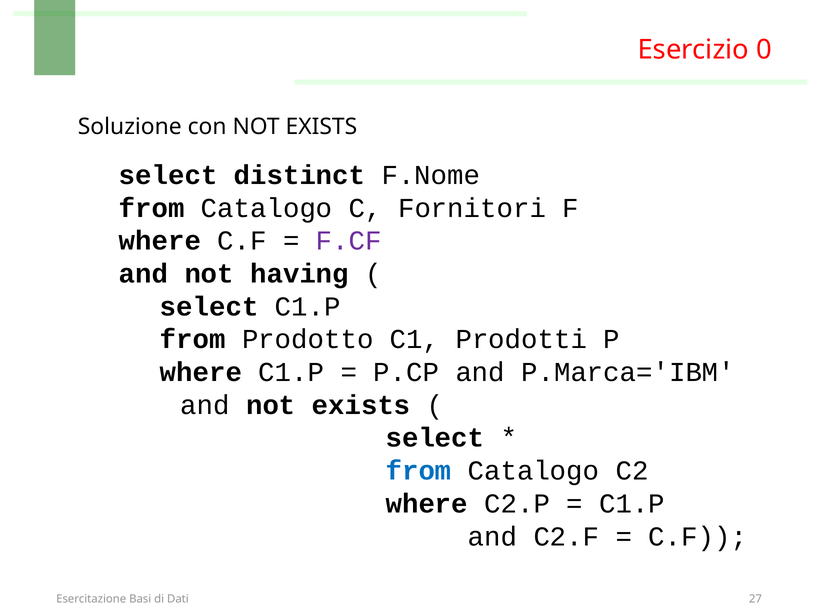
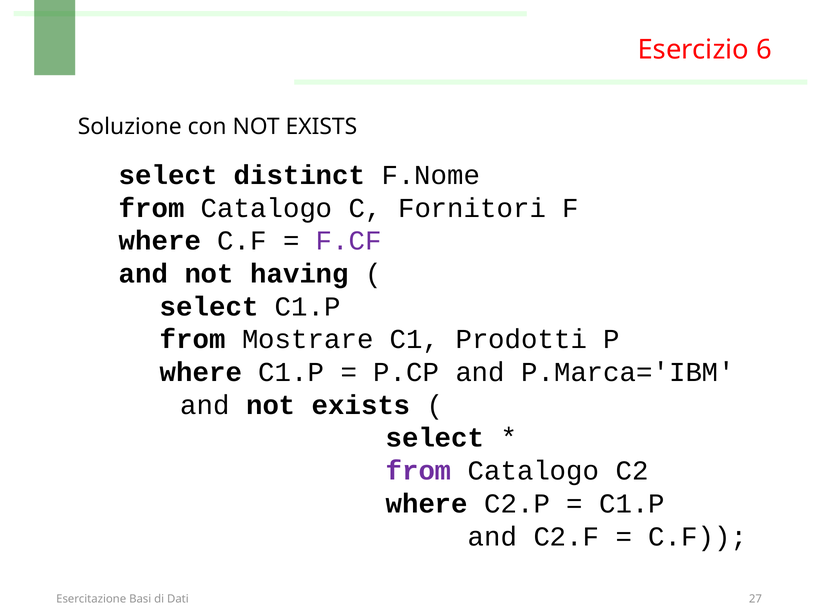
0: 0 -> 6 (764, 50)
Prodotto: Prodotto -> Mostrare (308, 339)
from colour: blue -> purple (419, 471)
